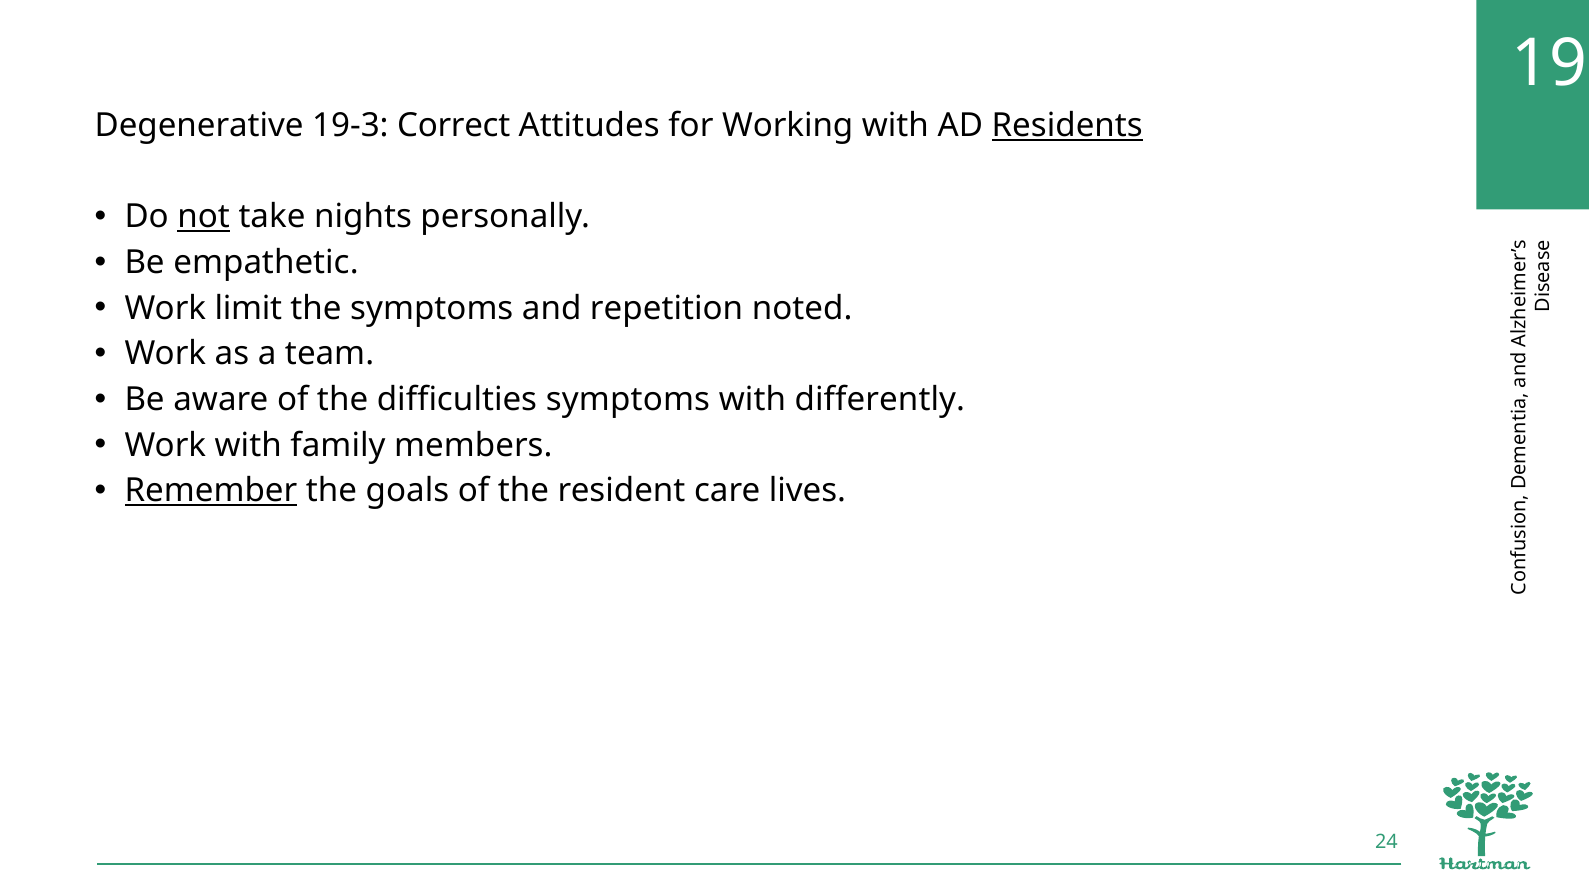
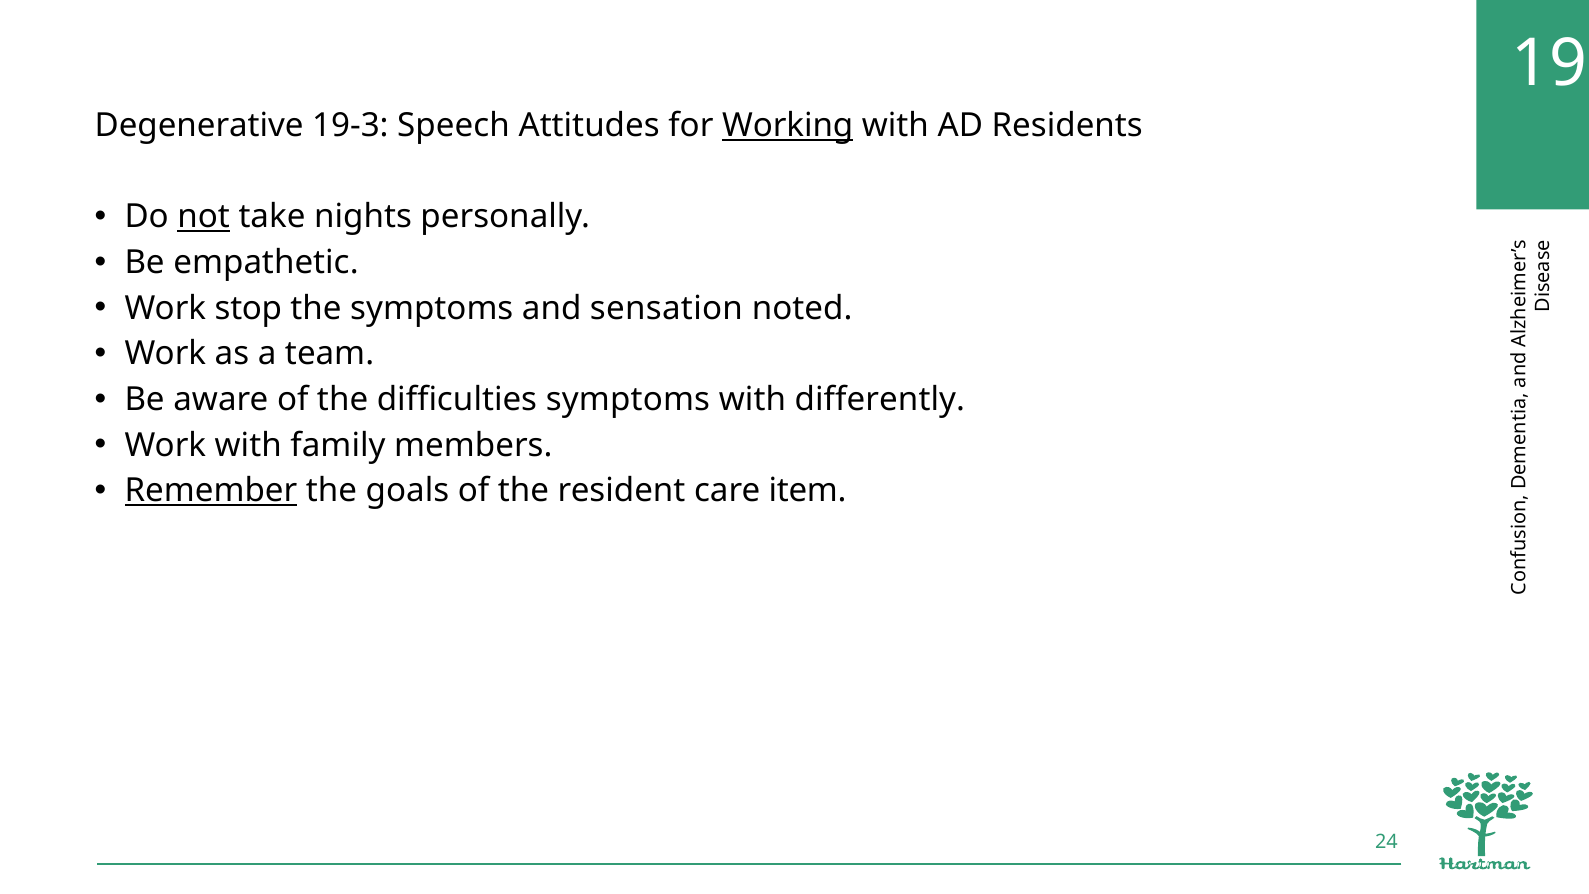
Correct: Correct -> Speech (454, 125)
Working underline: none -> present (788, 125)
Residents underline: present -> none (1067, 125)
limit: limit -> stop (248, 308)
repetition: repetition -> sensation (666, 308)
lives: lives -> item (808, 491)
